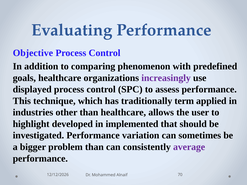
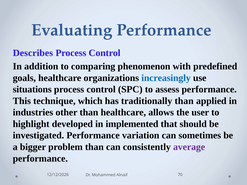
Objective: Objective -> Describes (33, 53)
increasingly colour: purple -> blue (166, 78)
displayed: displayed -> situations (32, 89)
traditionally term: term -> than (184, 101)
